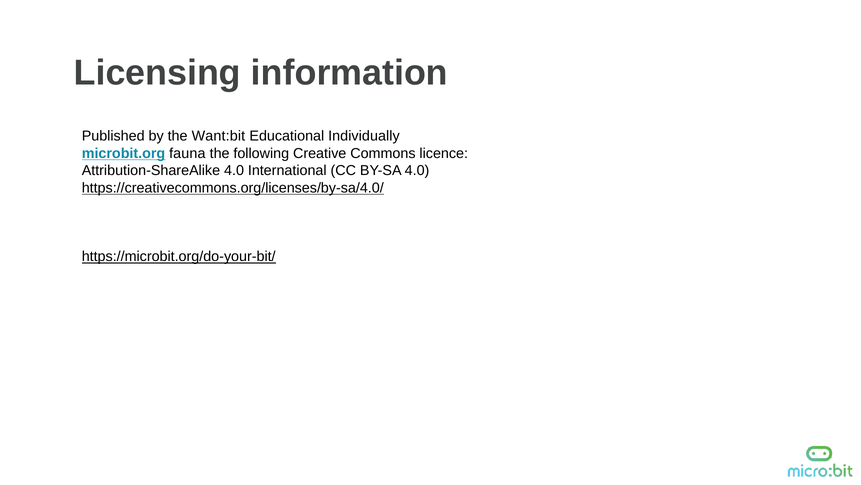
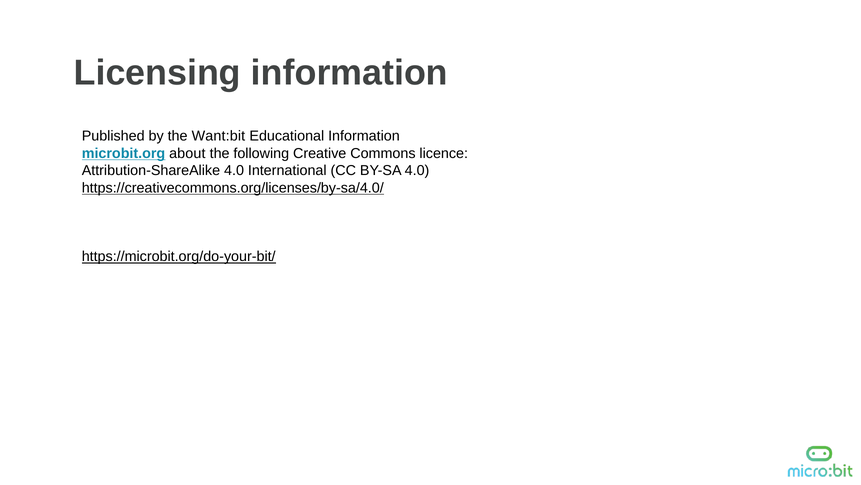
Educational Individually: Individually -> Information (364, 136)
fauna: fauna -> about (187, 153)
